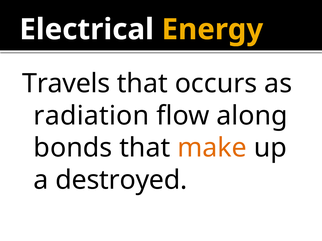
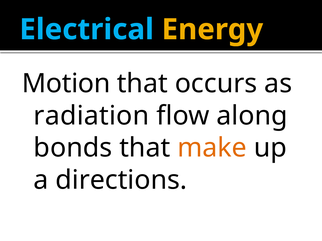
Electrical colour: white -> light blue (87, 30)
Travels: Travels -> Motion (66, 84)
destroyed: destroyed -> directions (121, 180)
